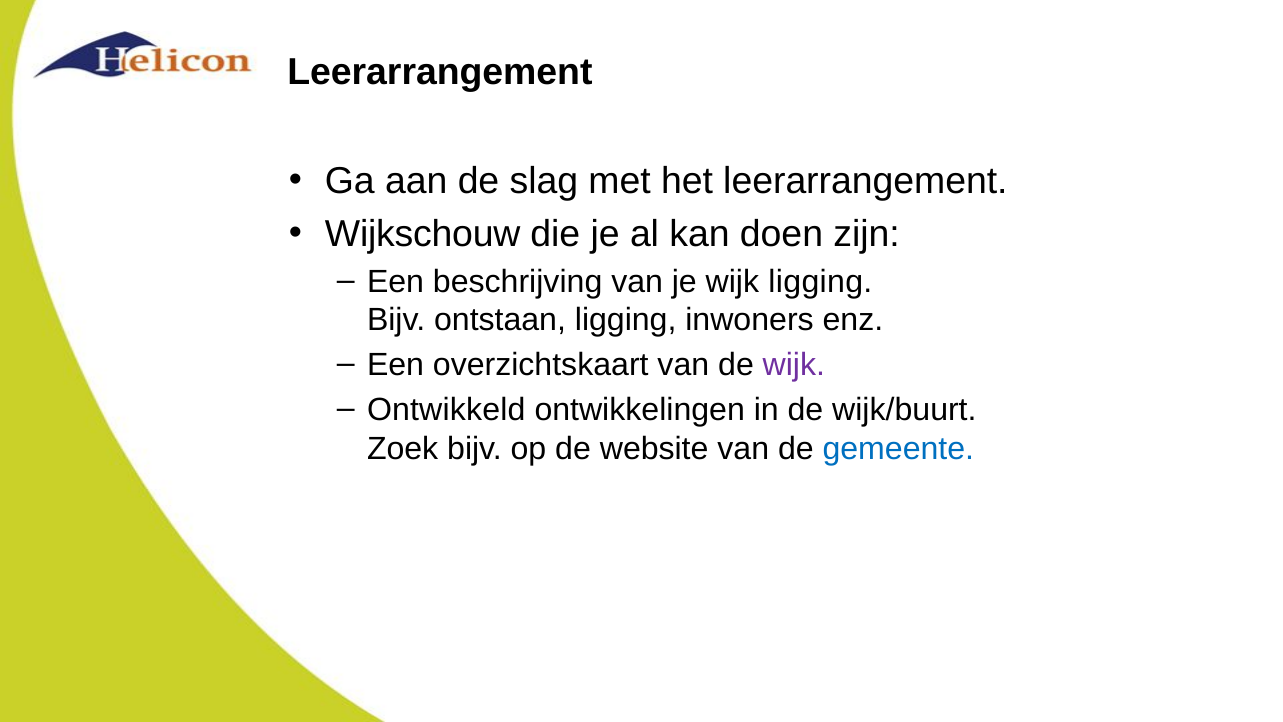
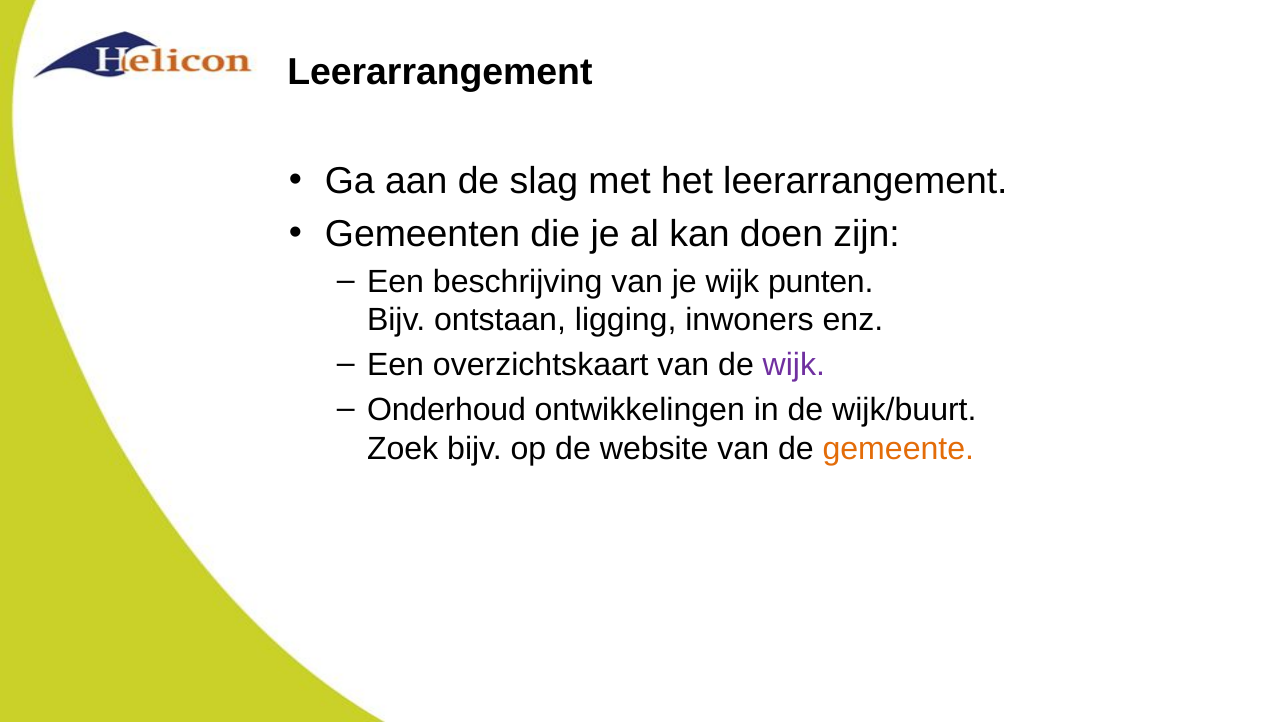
Wijkschouw: Wijkschouw -> Gemeenten (423, 234)
wijk ligging: ligging -> punten (821, 281)
Ontwikkeld: Ontwikkeld -> Onderhoud (446, 410)
gemeente colour: blue -> orange (898, 448)
